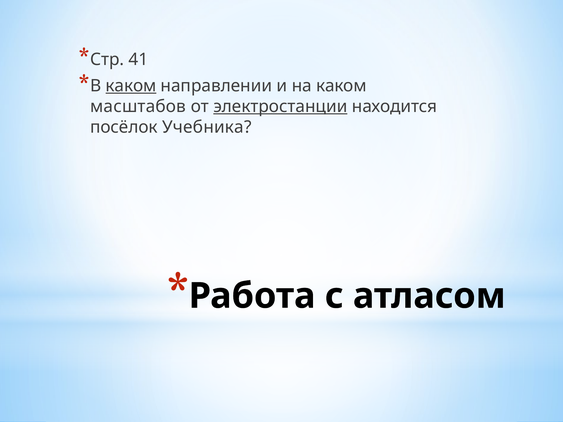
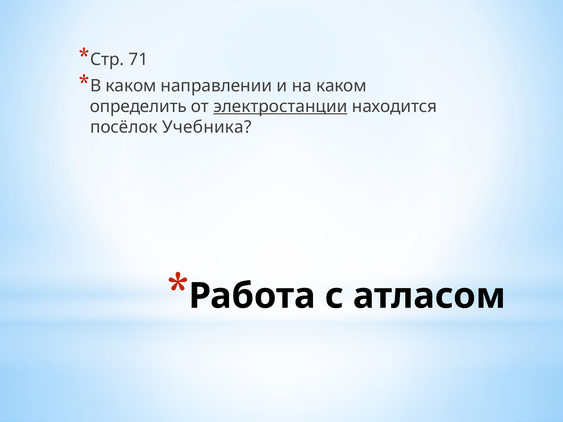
41: 41 -> 71 (138, 59)
каком underline: present -> none (131, 86)
масштабов: масштабов -> определить (138, 106)
